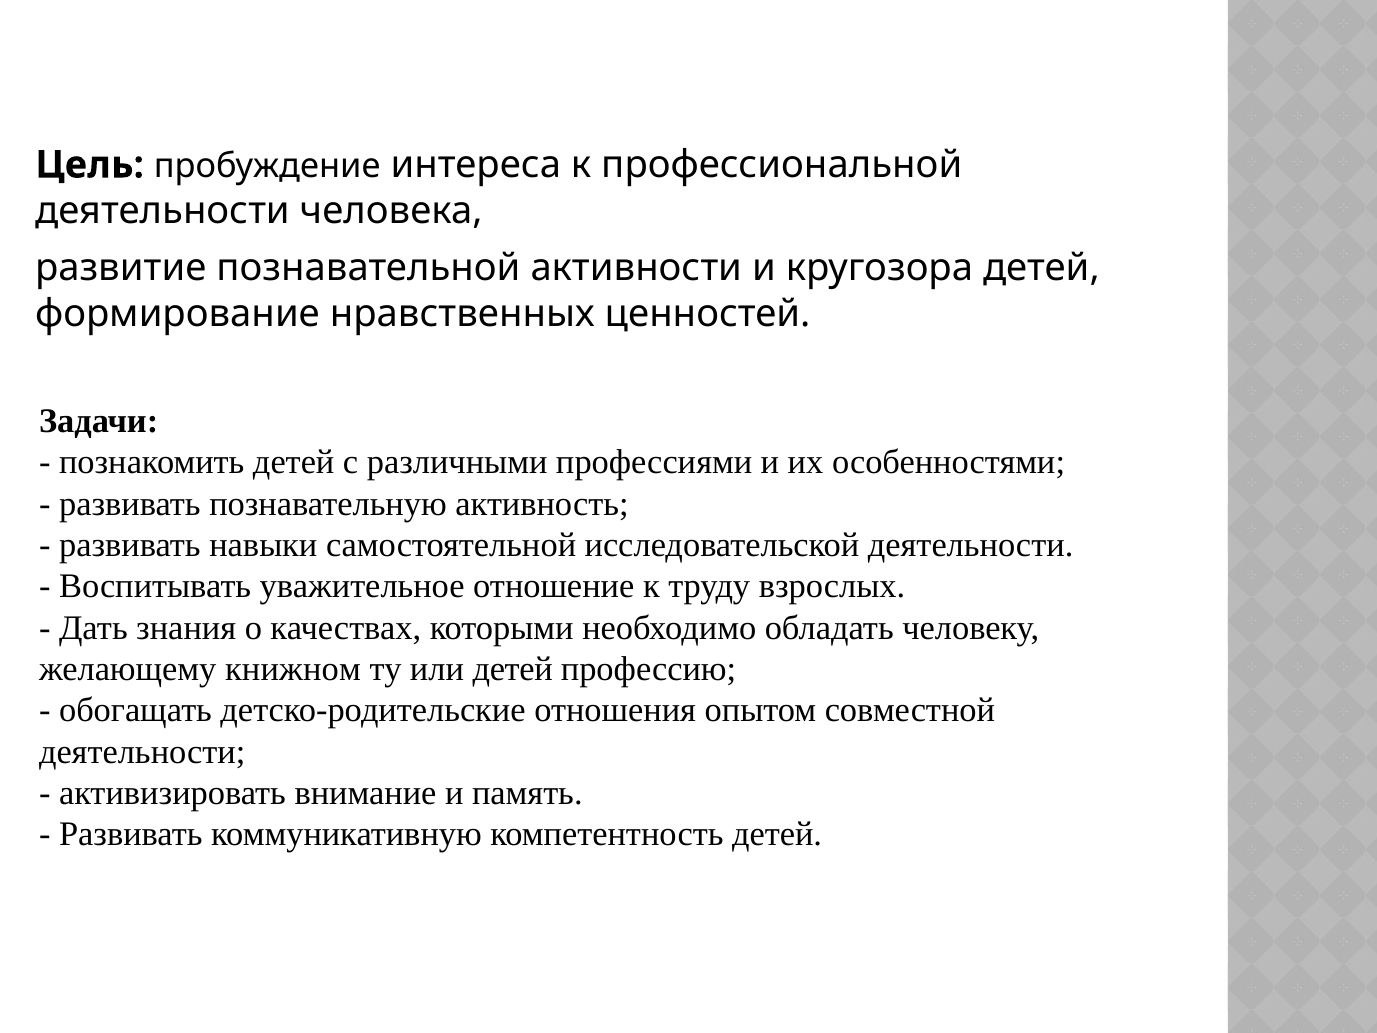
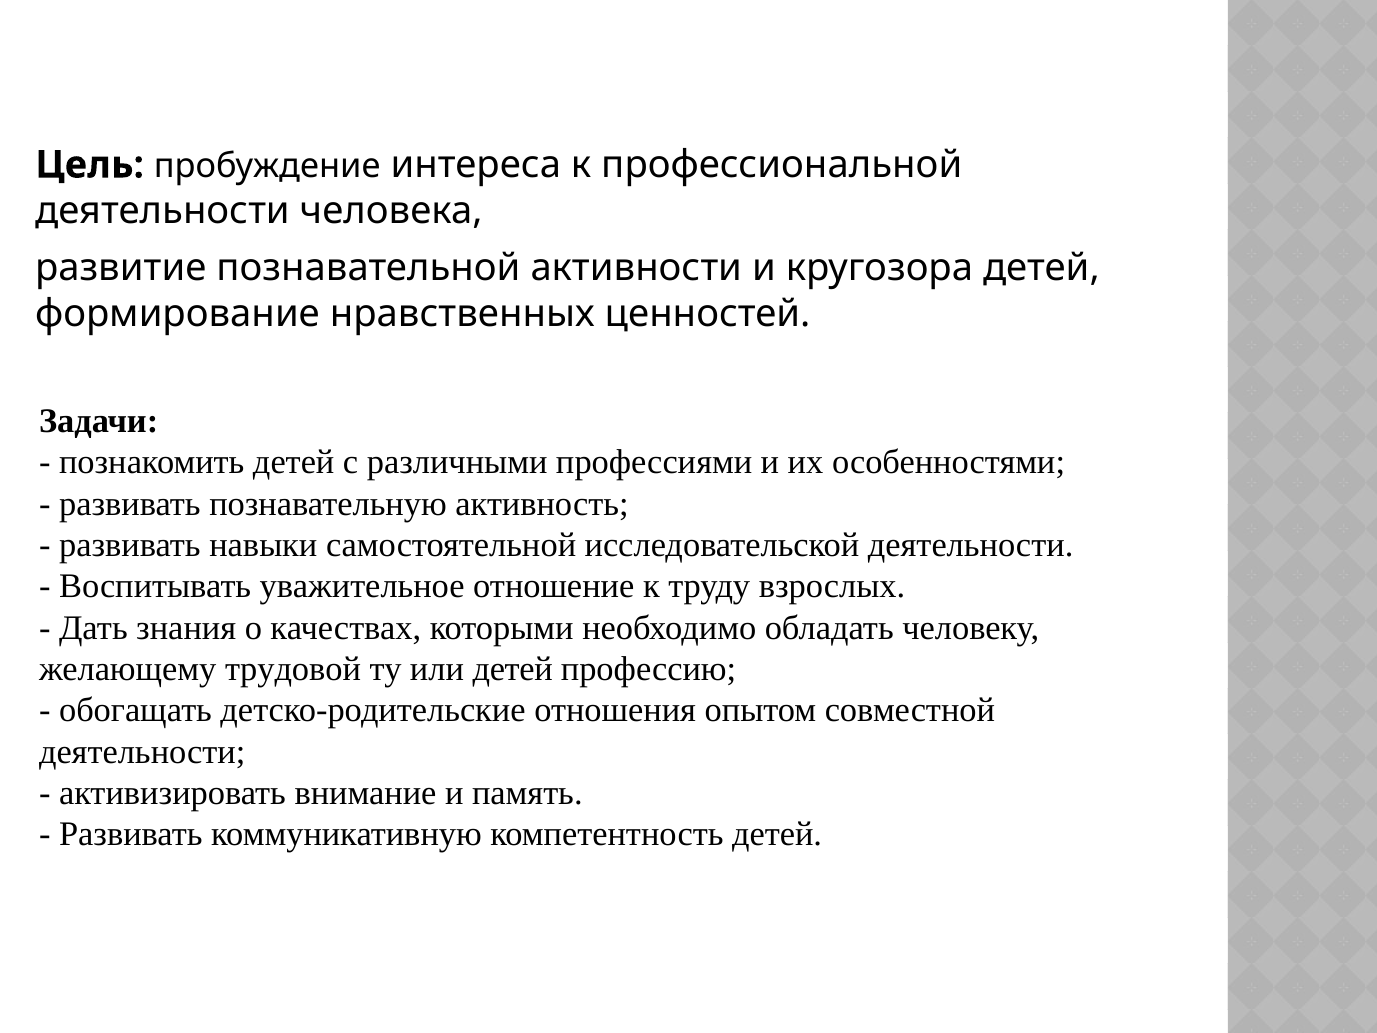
книжном: книжном -> трудовой (293, 669)
